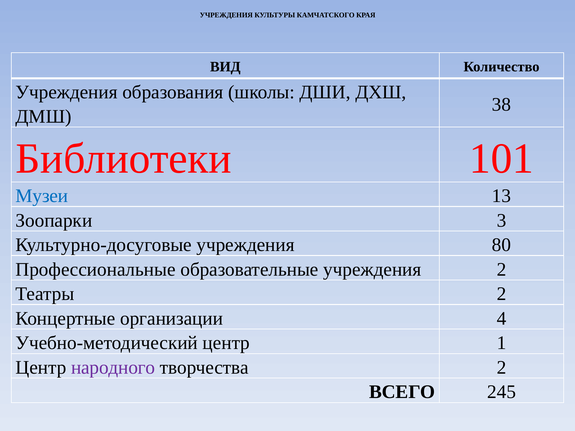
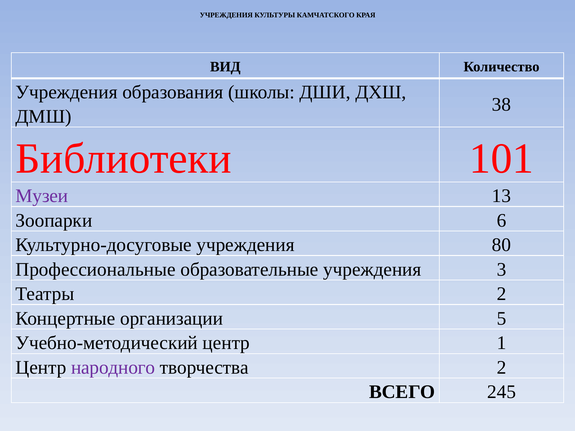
Музеи colour: blue -> purple (42, 196)
3: 3 -> 6 (502, 221)
учреждения 2: 2 -> 3 (502, 270)
4: 4 -> 5 (502, 319)
